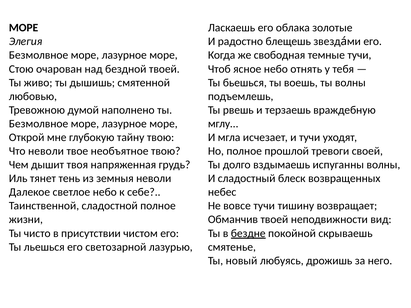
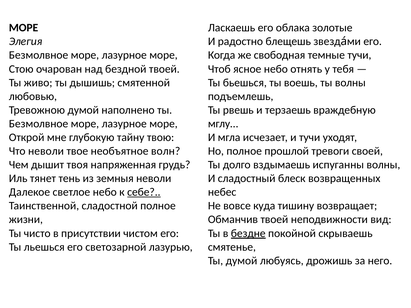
необъятное твою: твою -> волн (166, 151)
себе underline: none -> present (144, 192)
вовсе тучи: тучи -> куда (264, 206)
Ты новый: новый -> думой (242, 261)
